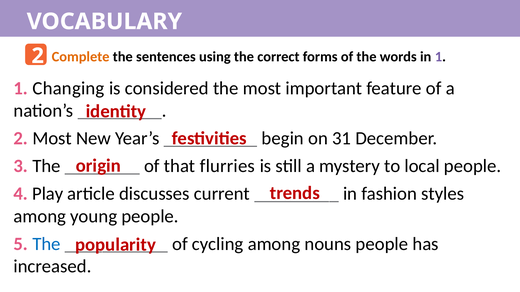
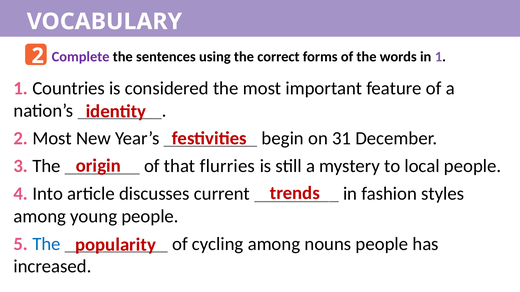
Complete colour: orange -> purple (81, 57)
Changing: Changing -> Countries (69, 88)
Play: Play -> Into (48, 194)
